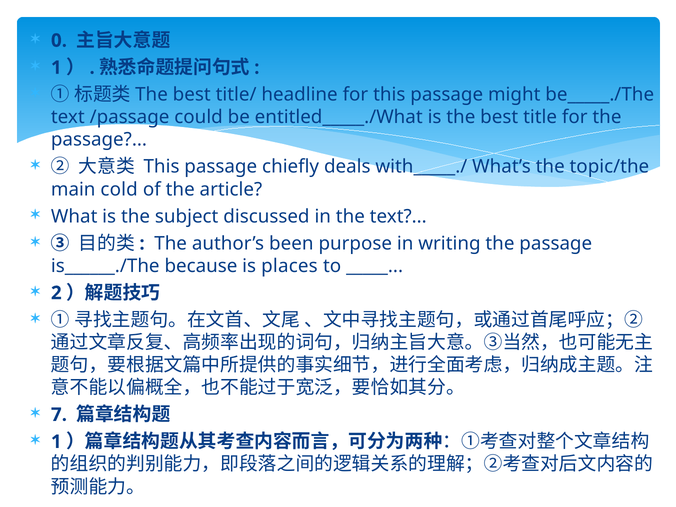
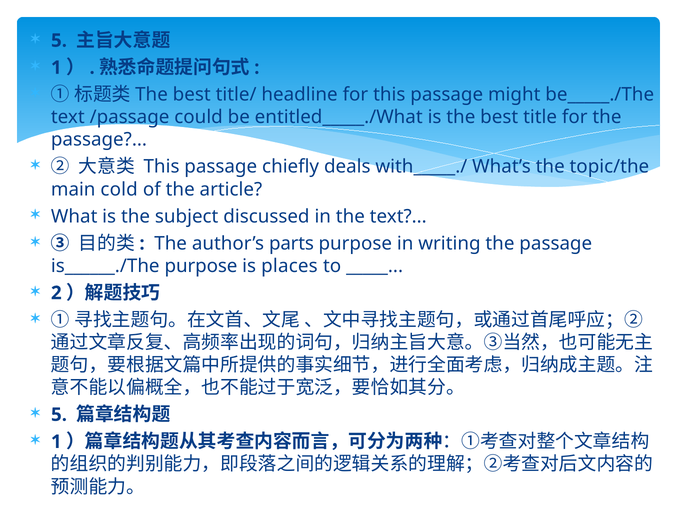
0: 0 -> 5 (59, 41)
been: been -> parts (291, 243)
is______./The because: because -> purpose (201, 266)
7: 7 -> 5 (59, 415)
